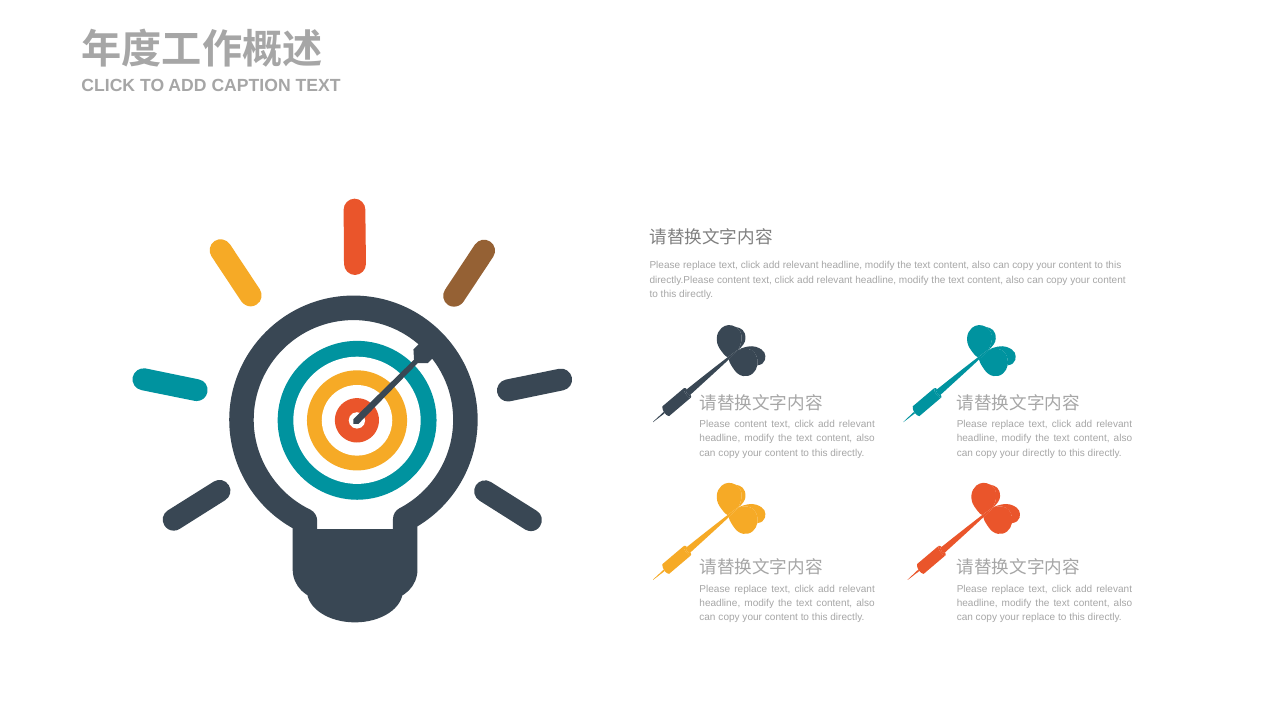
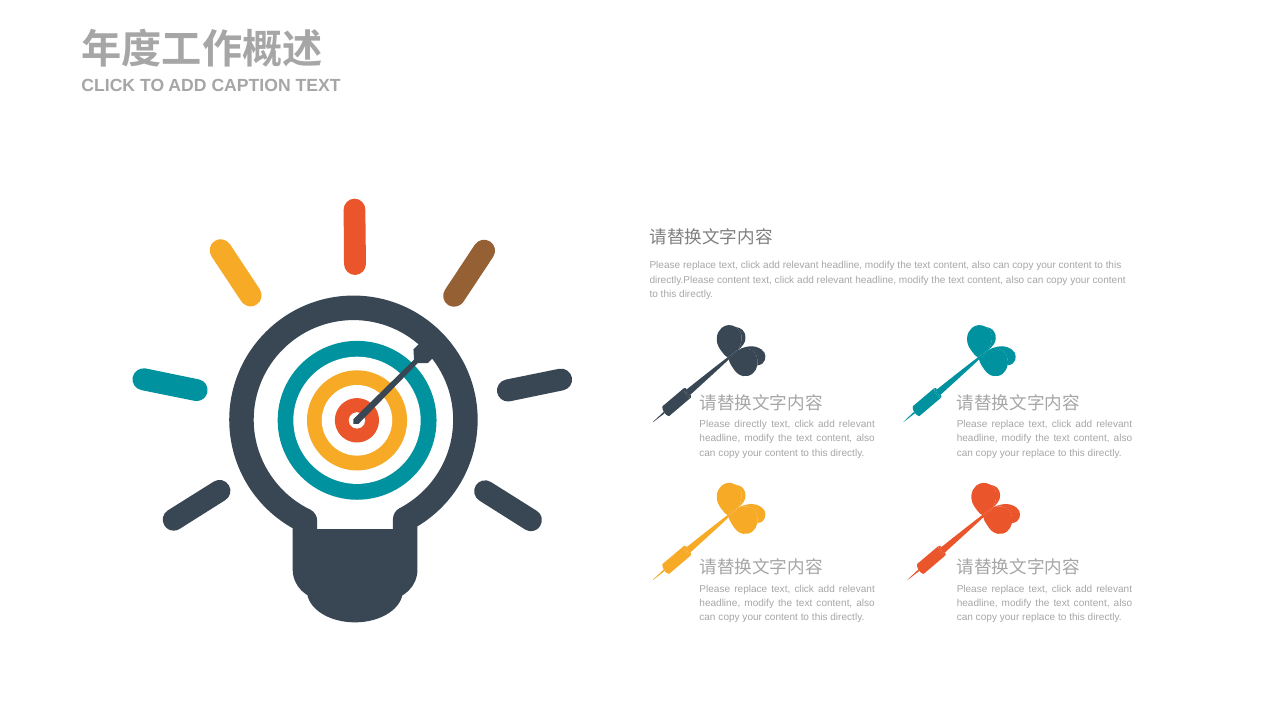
Please content: content -> directly (751, 424)
directly: directly -> replace (1039, 453)
